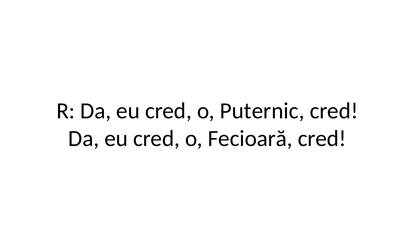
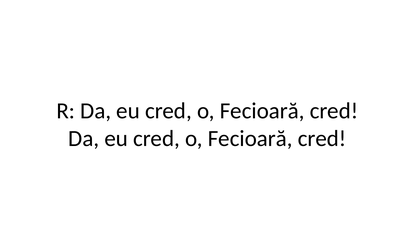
Puternic: Puternic -> Fecioară (262, 111)
